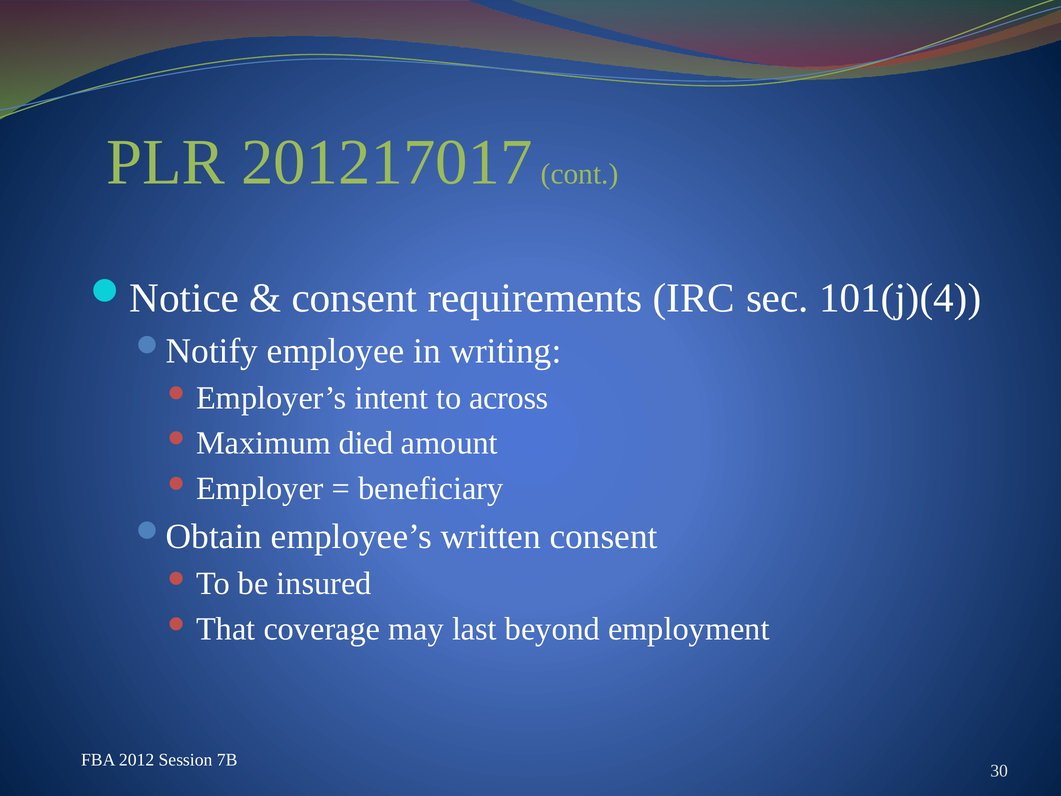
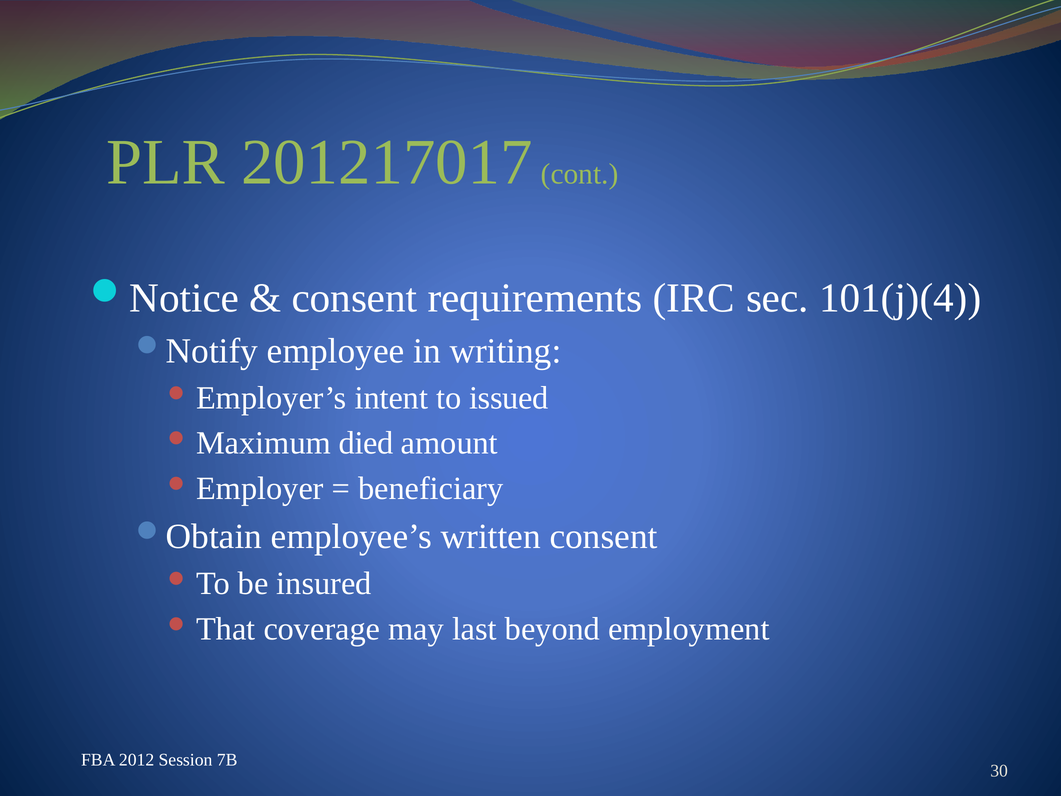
across: across -> issued (509, 398)
